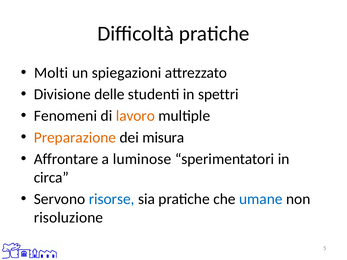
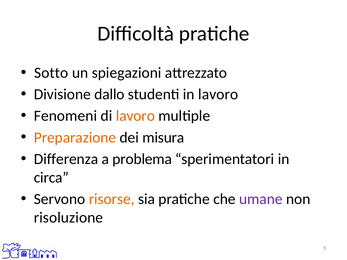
Molti: Molti -> Sotto (51, 73)
delle: delle -> dallo (109, 94)
in spettri: spettri -> lavoro (218, 94)
Affrontare: Affrontare -> Differenza (66, 159)
luminose: luminose -> problema (142, 159)
risorse colour: blue -> orange (112, 199)
umane colour: blue -> purple (261, 199)
